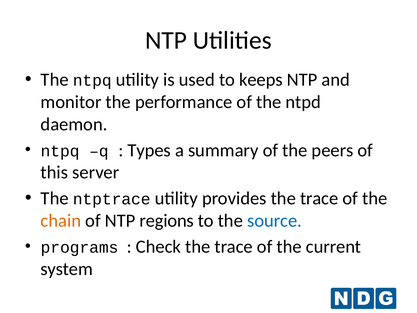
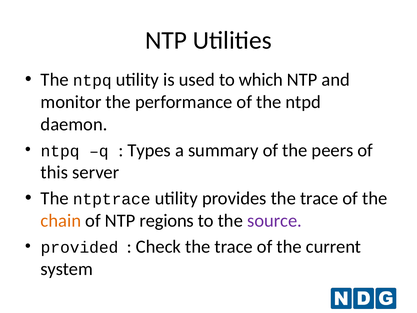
keeps: keeps -> which (261, 80)
source colour: blue -> purple (275, 221)
programs: programs -> provided (80, 247)
